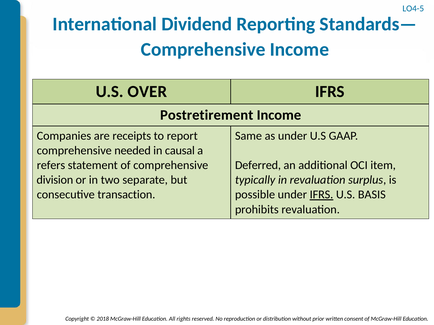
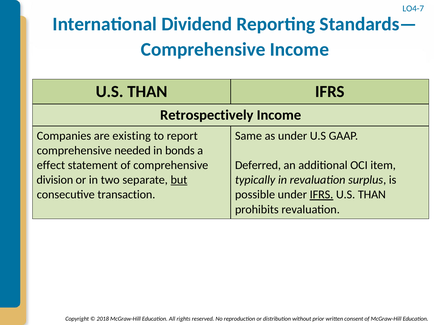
LO4-5: LO4-5 -> LO4-7 (413, 9)
OVER: OVER -> THAN (147, 92)
Postretirement: Postretirement -> Retrospectively (207, 115)
receipts: receipts -> existing (132, 136)
causal: causal -> bonds (180, 151)
refers: refers -> effect (51, 165)
but underline: none -> present (179, 180)
BASIS: BASIS -> THAN (372, 195)
